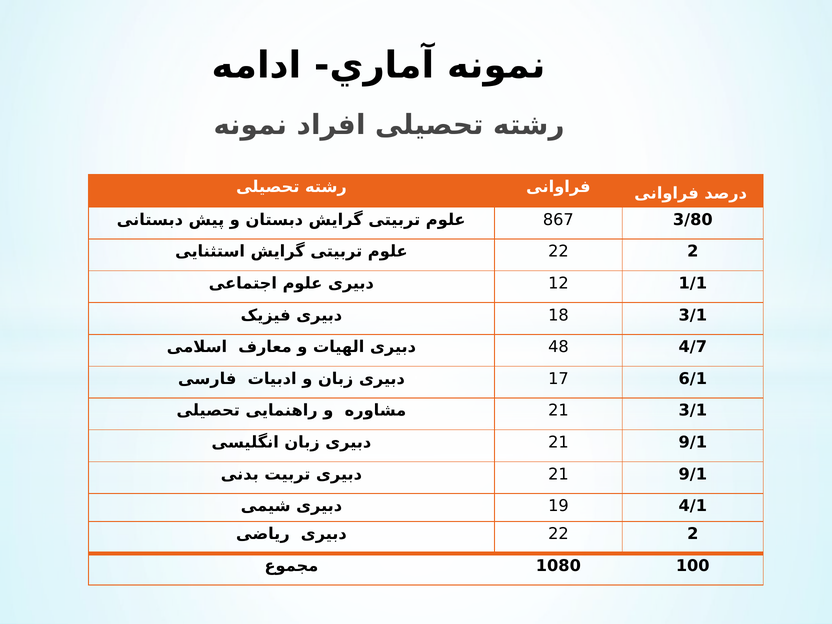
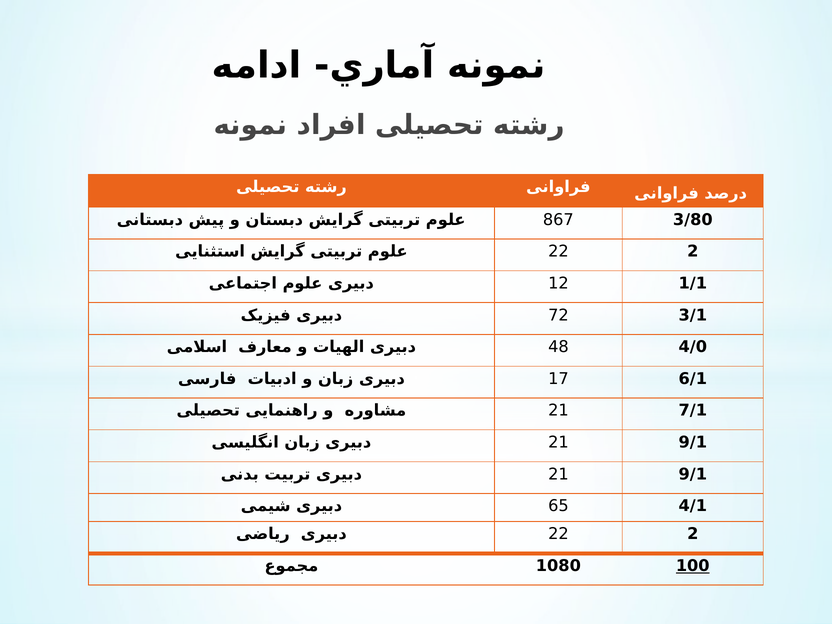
18: 18 -> 72 (558, 315)
4/7: 4/7 -> 4/0 (693, 347)
21 3/1: 3/1 -> 7/1 (693, 411)
19: 19 -> 65 (558, 506)
100 underline: none -> present (693, 566)
